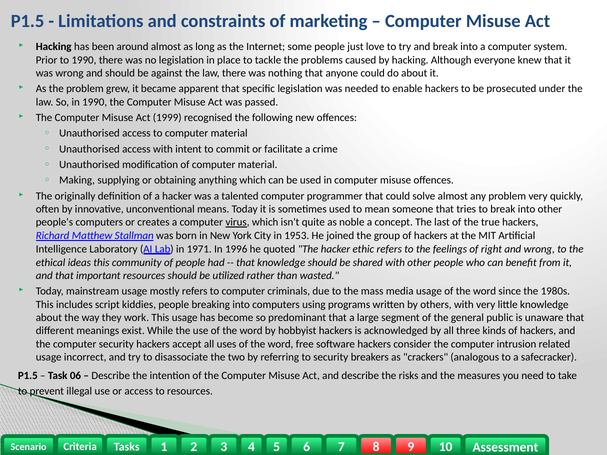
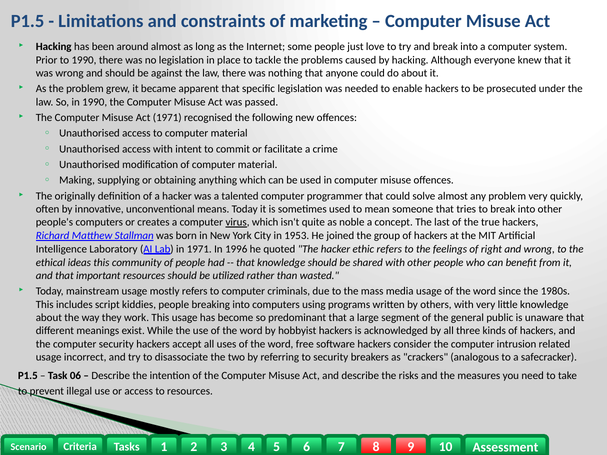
Act 1999: 1999 -> 1971 (167, 118)
